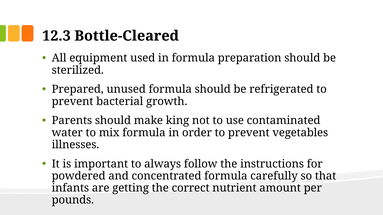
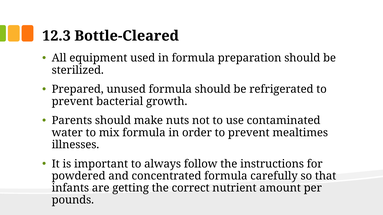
king: king -> nuts (177, 121)
vegetables: vegetables -> mealtimes (300, 133)
